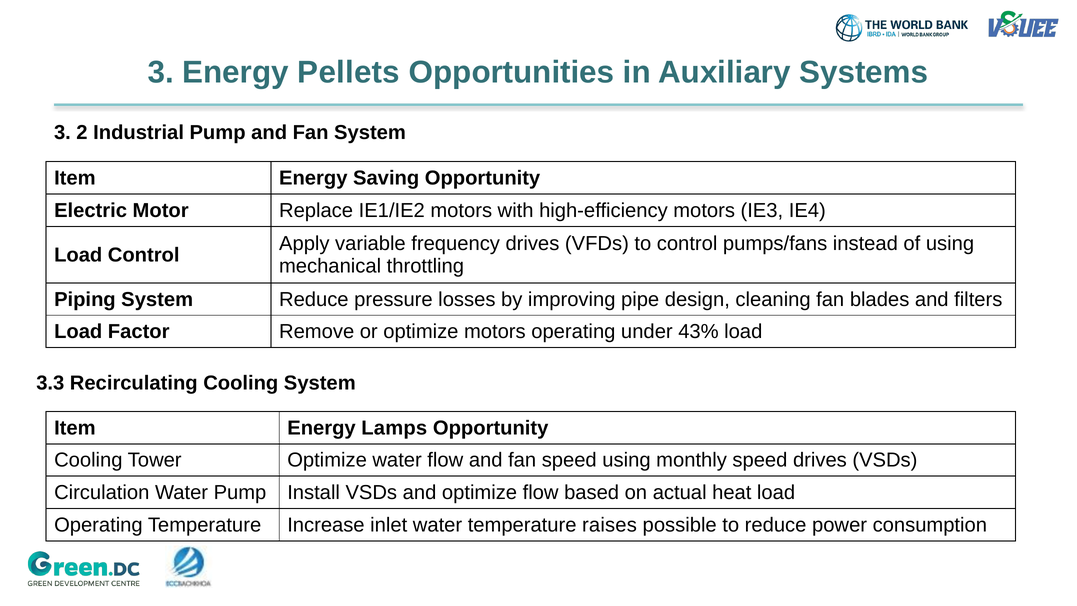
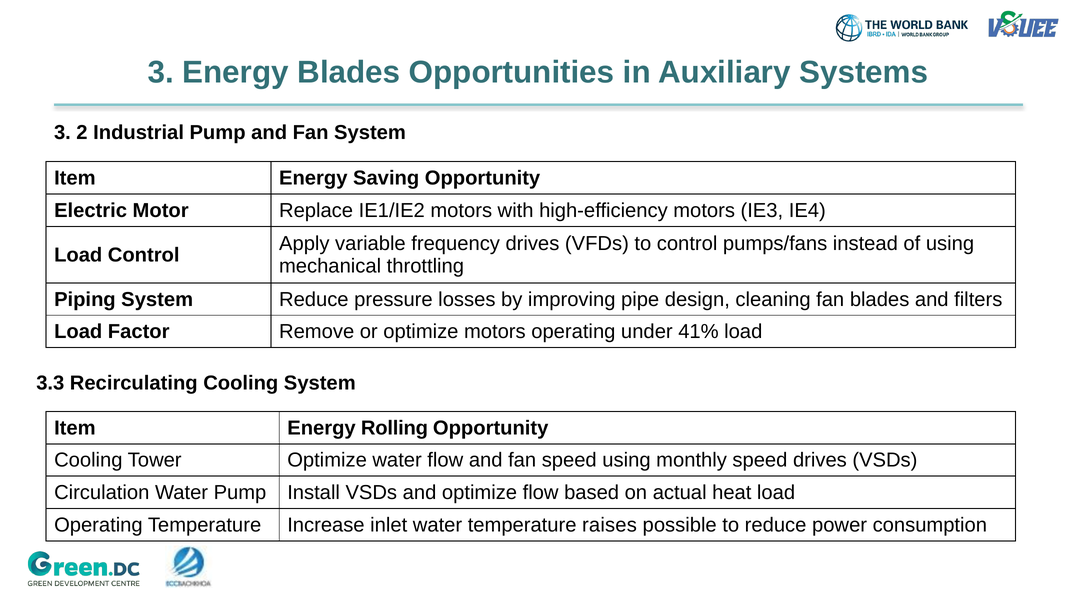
Energy Pellets: Pellets -> Blades (349, 73)
43%: 43% -> 41% (698, 332)
Lamps: Lamps -> Rolling (394, 428)
